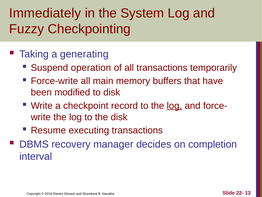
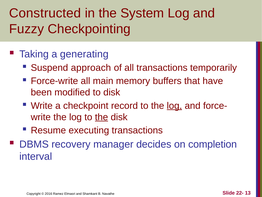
Immediately: Immediately -> Constructed (45, 13)
operation: operation -> approach (91, 68)
the underline: none -> present (102, 117)
